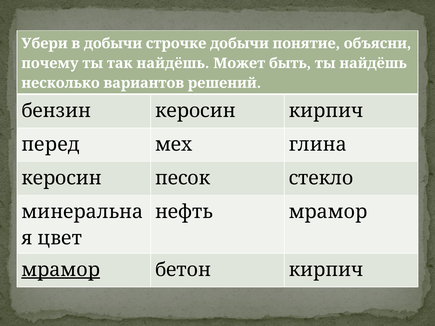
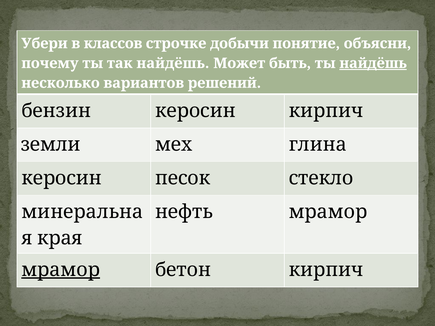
в добычи: добычи -> классов (113, 43)
найдёшь underline: none -> present (373, 63)
перед: перед -> земли (51, 144)
цвет: цвет -> края (60, 238)
